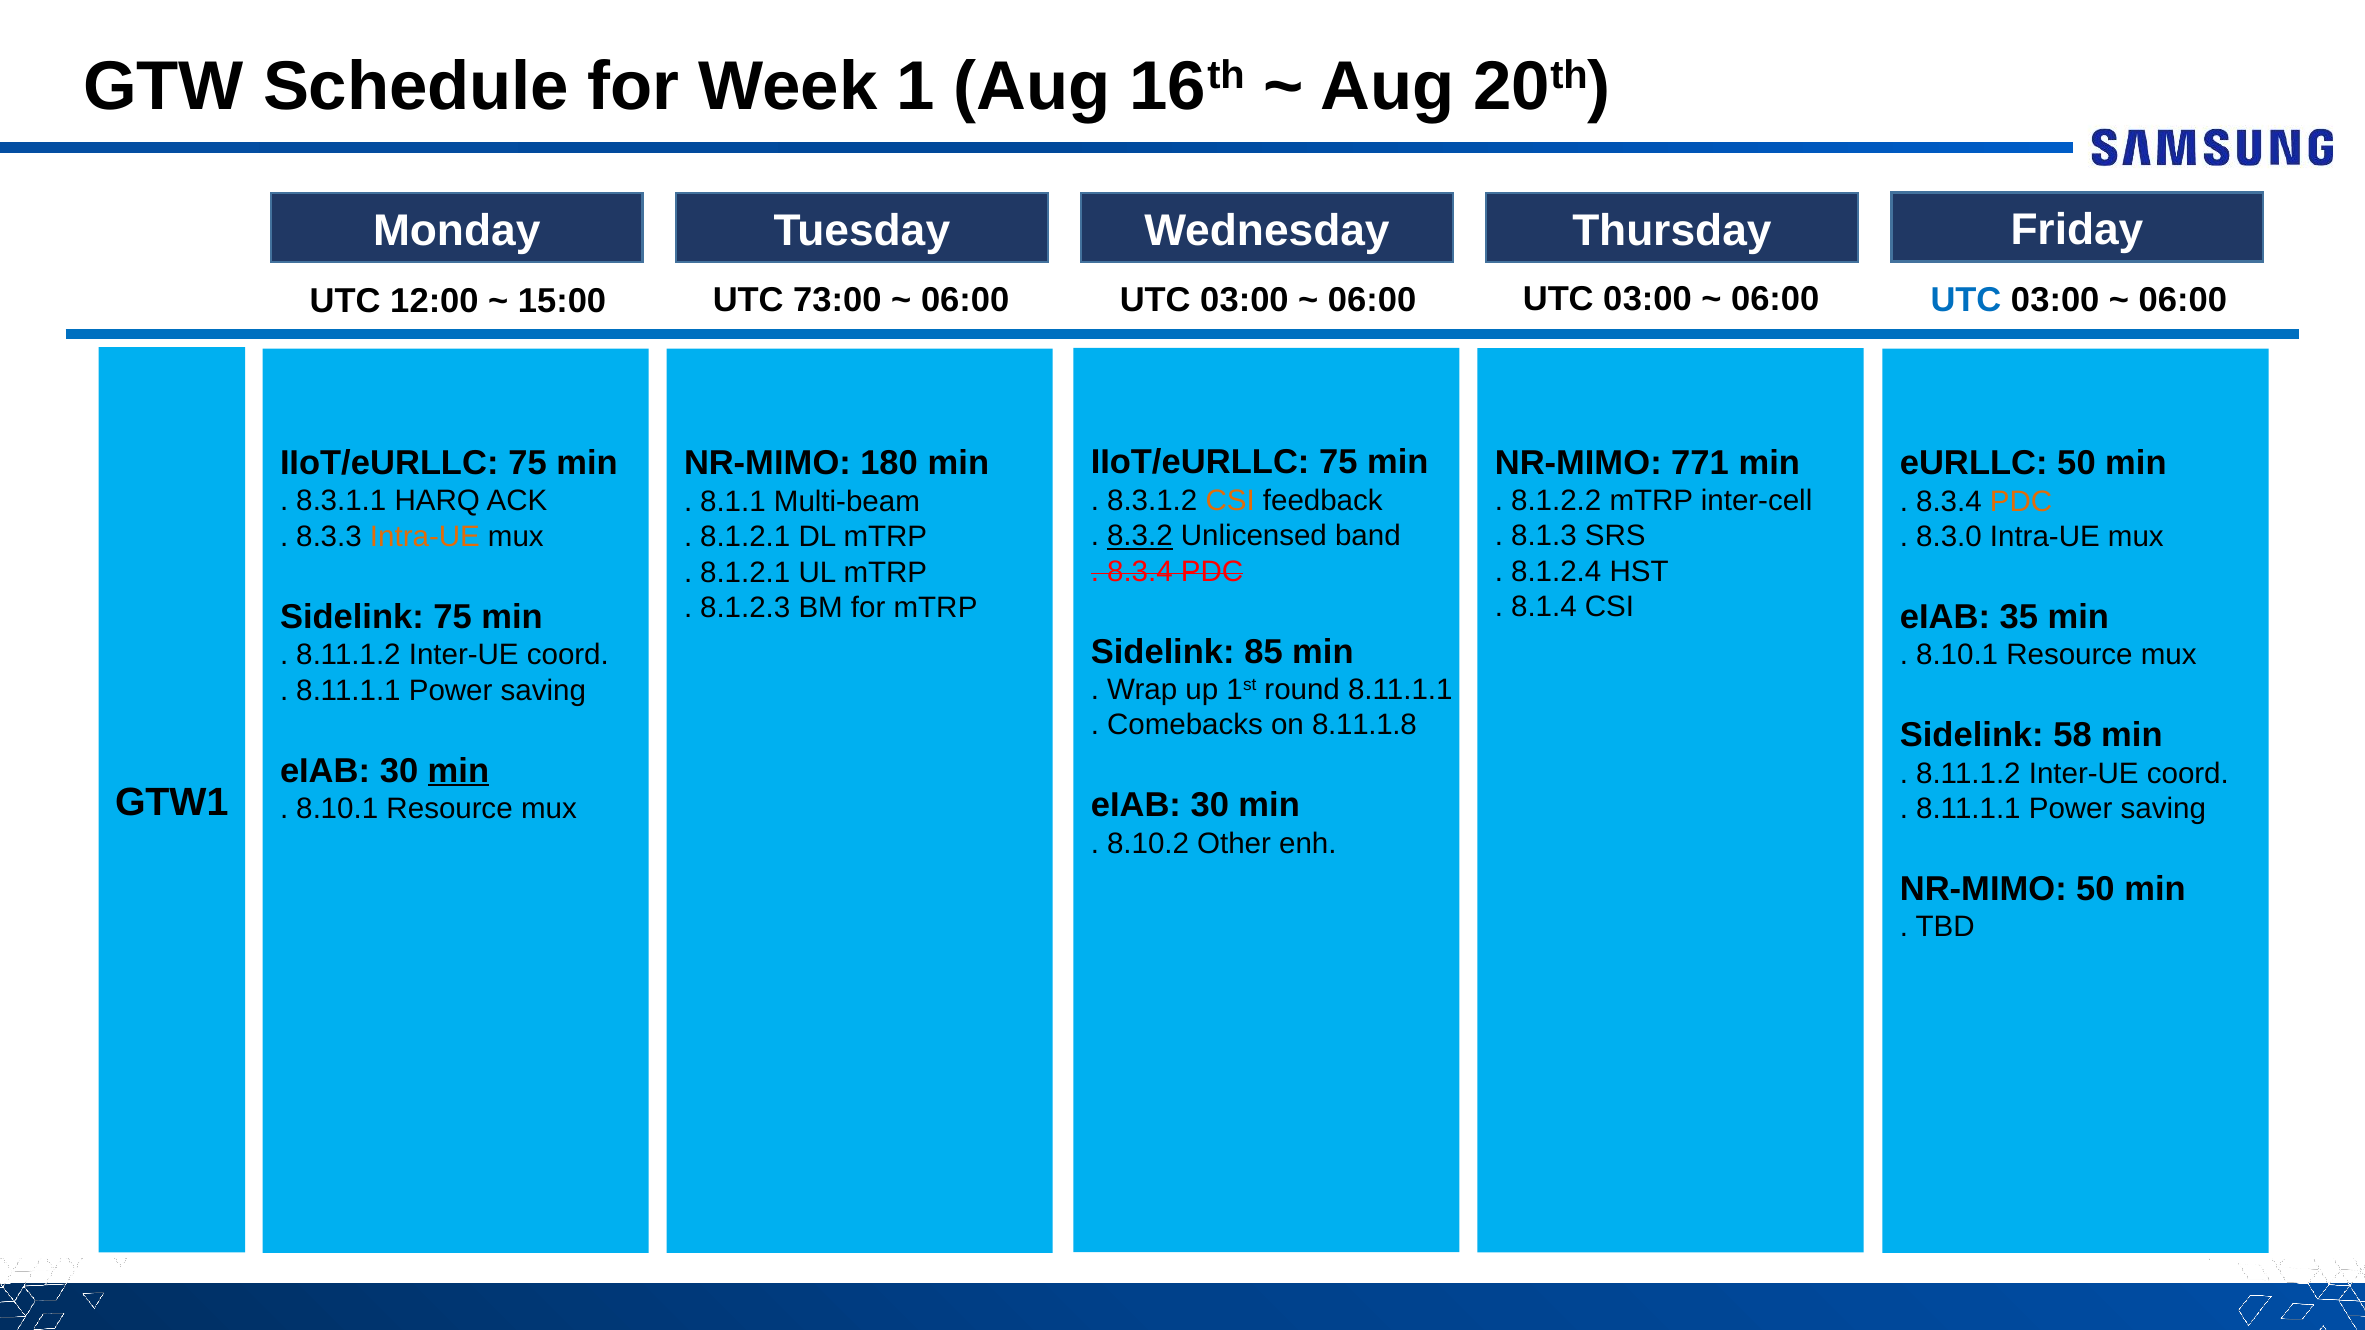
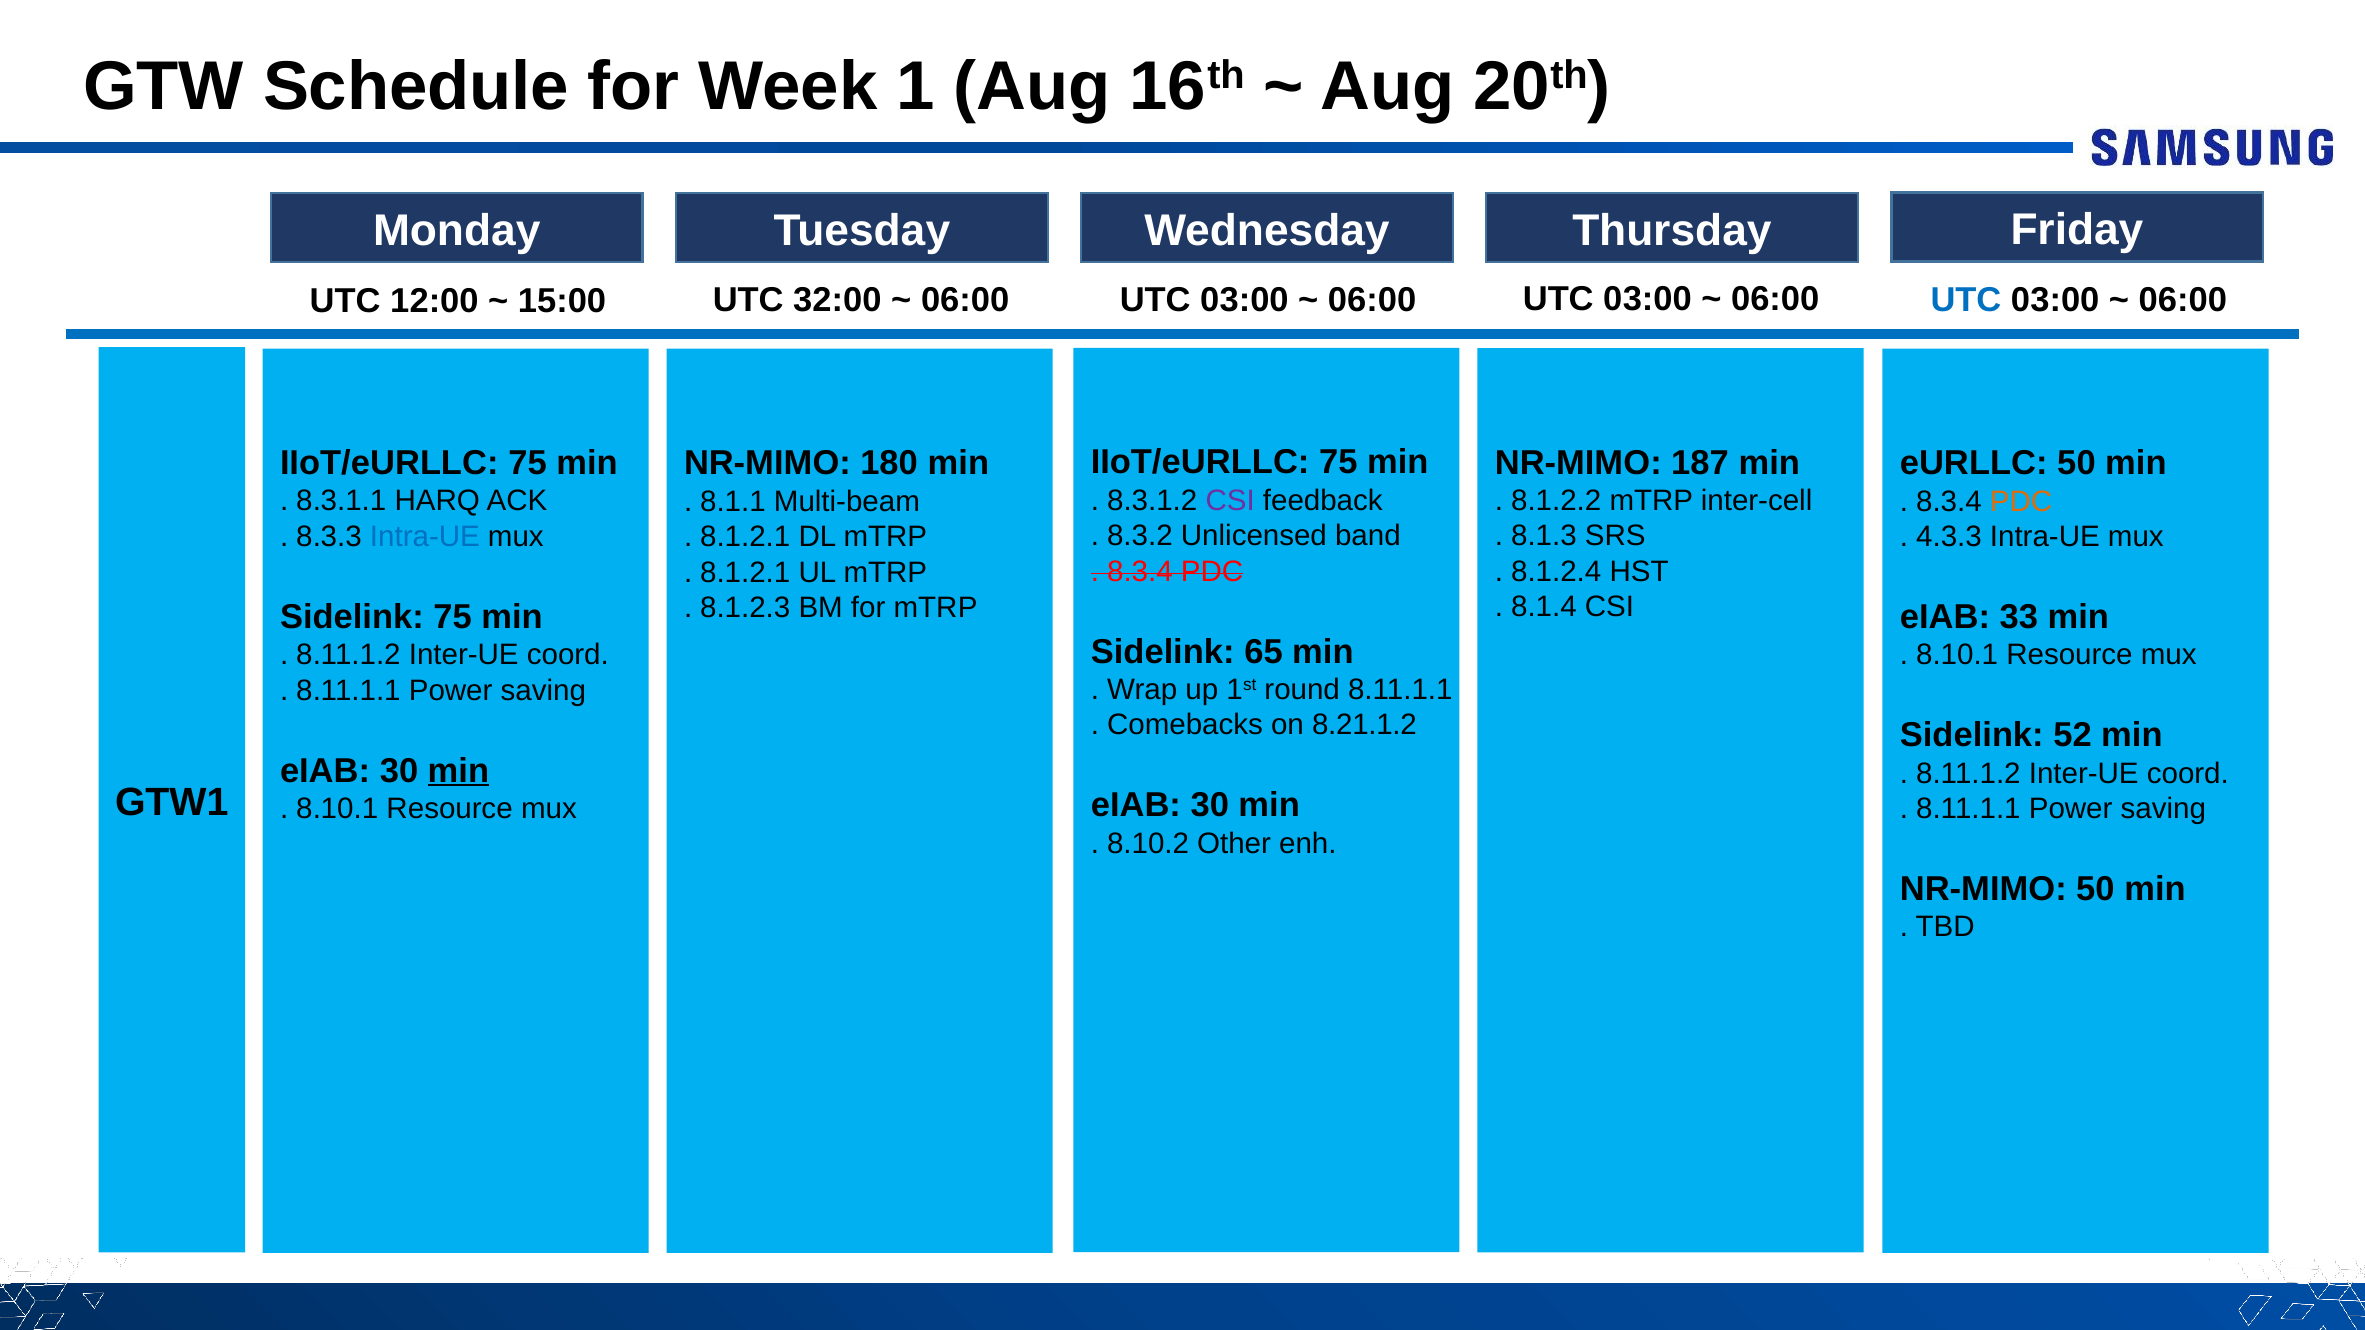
73:00: 73:00 -> 32:00 (837, 300)
771: 771 -> 187 (1700, 463)
CSI colour: orange -> purple (1230, 501)
8.3.2 underline: present -> none (1140, 536)
Intra-UE colour: orange -> blue (425, 537)
8.3.0: 8.3.0 -> 4.3.3 (1949, 537)
35: 35 -> 33 (2019, 617)
85: 85 -> 65 (1263, 652)
8.11.1.8: 8.11.1.8 -> 8.21.1.2 (1364, 725)
58: 58 -> 52 (2073, 735)
